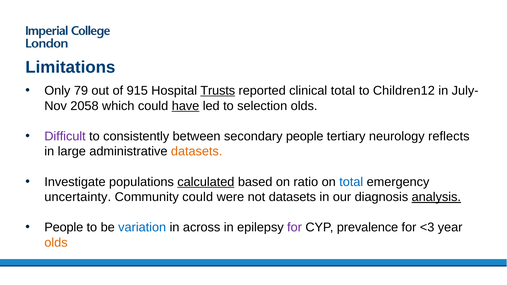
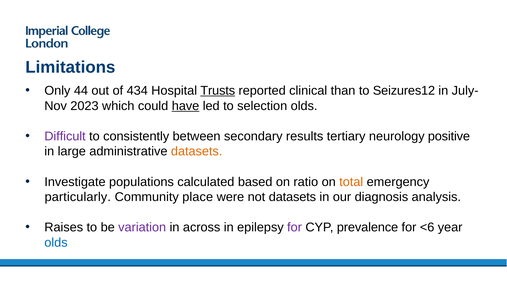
79: 79 -> 44 (81, 91)
915: 915 -> 434 (137, 91)
clinical total: total -> than (343, 91)
Children12: Children12 -> Seizures12 (404, 91)
2058: 2058 -> 2023 (84, 106)
secondary people: people -> results (305, 136)
reflects: reflects -> positive (449, 136)
calculated underline: present -> none (206, 182)
total colour: blue -> orange (351, 182)
uncertainty: uncertainty -> particularly (78, 197)
Community could: could -> place (198, 197)
analysis underline: present -> none (436, 197)
People: People -> Raises (64, 228)
variation colour: blue -> purple (142, 228)
<3: <3 -> <6 (427, 228)
olds colour: orange -> blue (56, 243)
